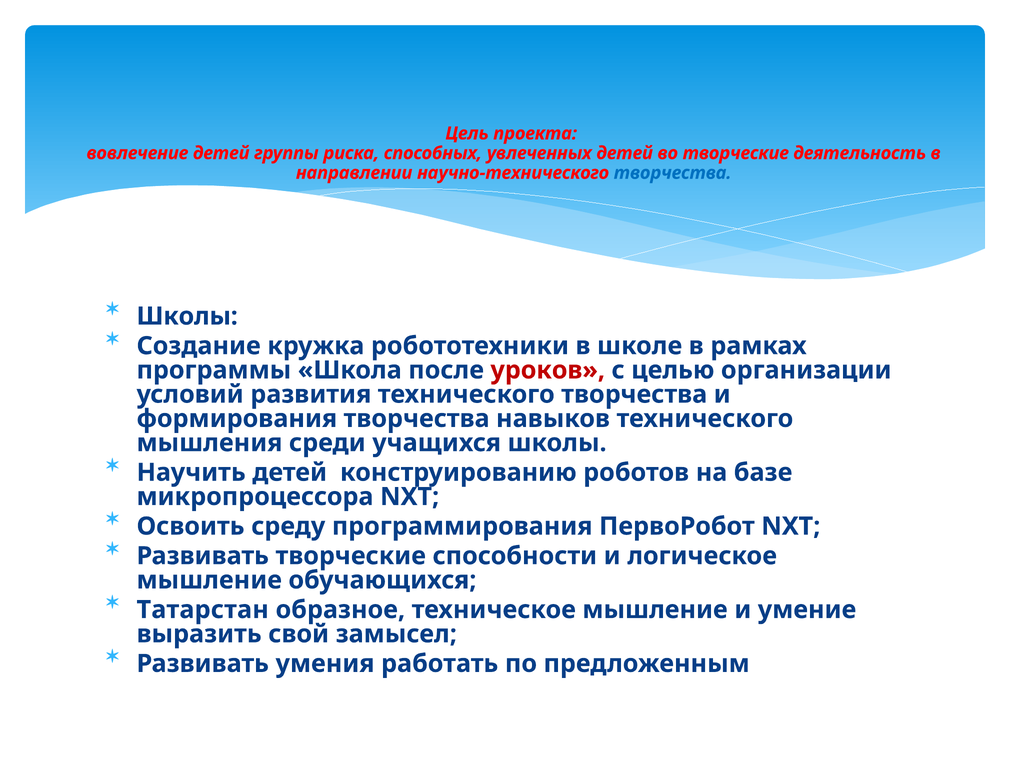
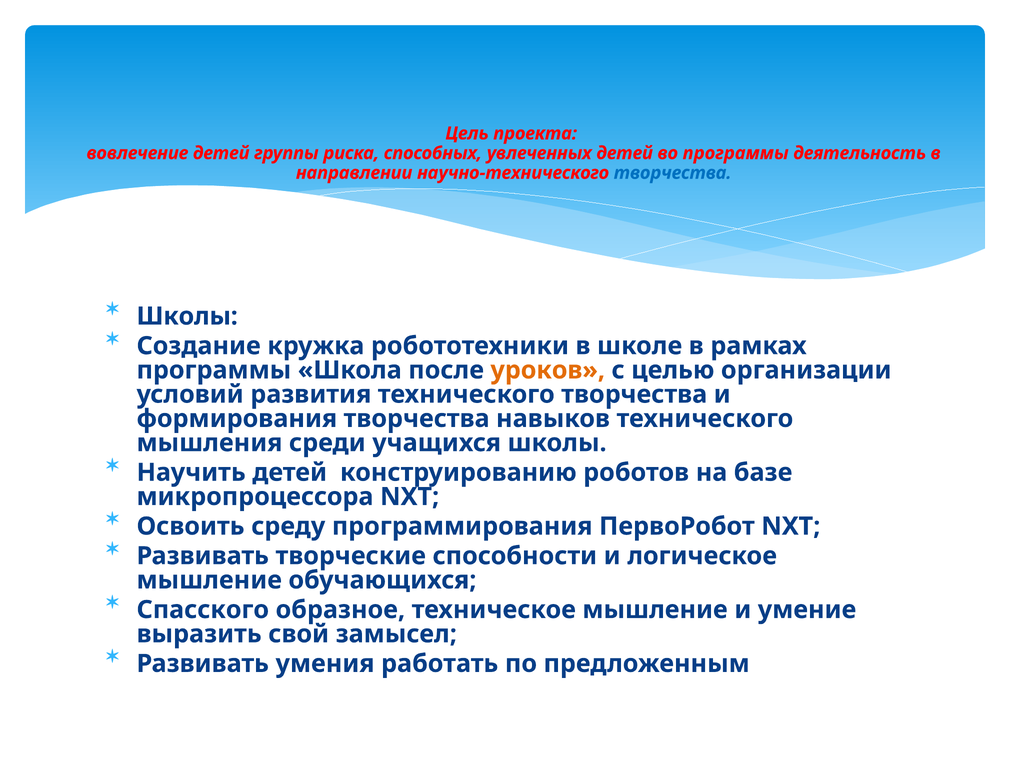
во творческие: творческие -> программы (736, 153)
уроков colour: red -> orange (548, 370)
Татарстан: Татарстан -> Спасского (203, 610)
